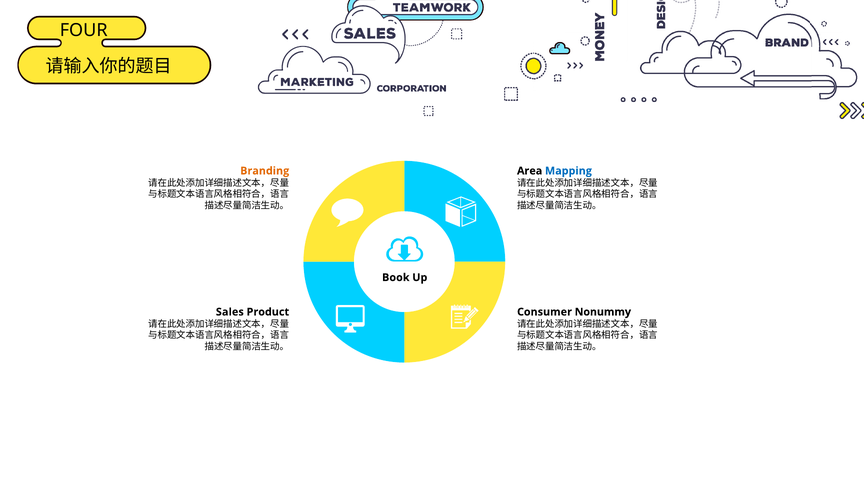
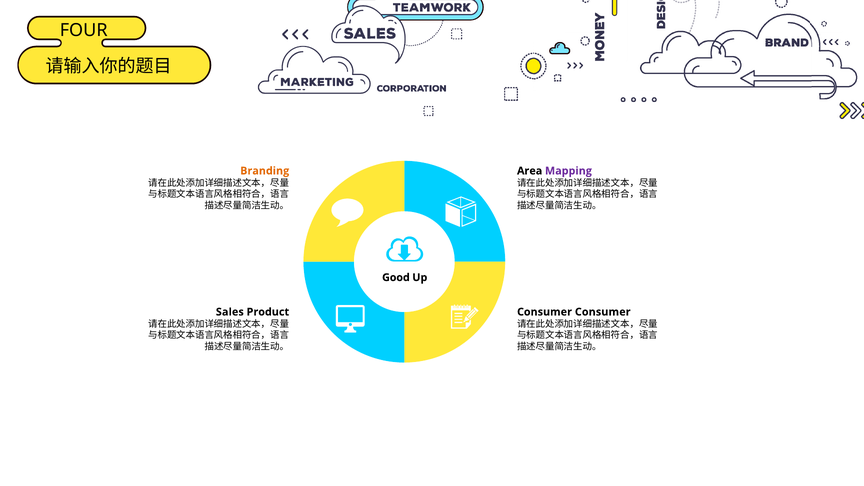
Mapping colour: blue -> purple (568, 171)
Book: Book -> Good (396, 277)
Consumer Nonummy: Nonummy -> Consumer (603, 312)
